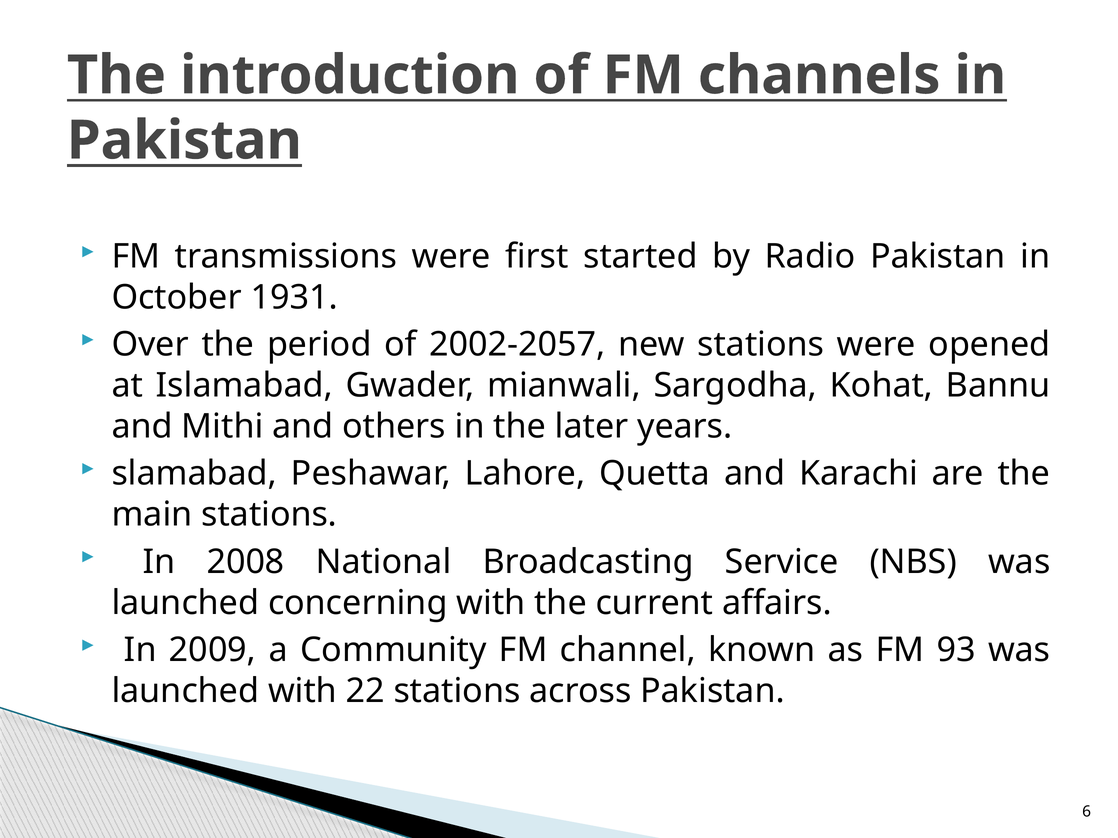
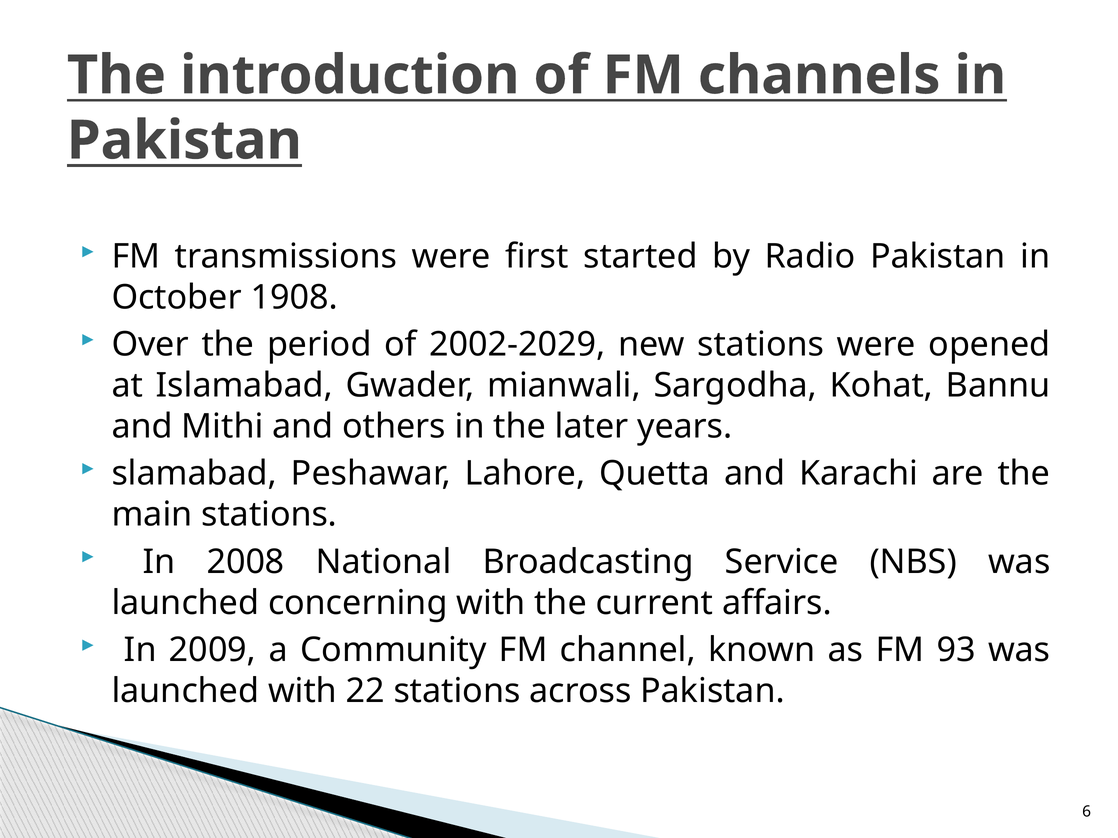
1931: 1931 -> 1908 (294, 298)
2002-2057: 2002-2057 -> 2002-2029 (517, 345)
